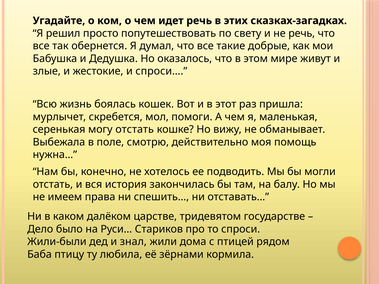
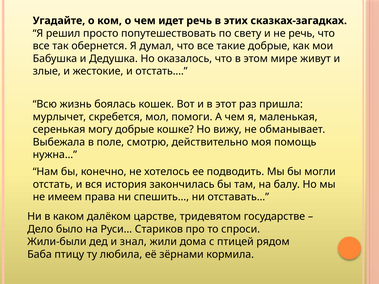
спроси…: спроси… -> отстать… (161, 71)
могу отстать: отстать -> добрые (135, 130)
